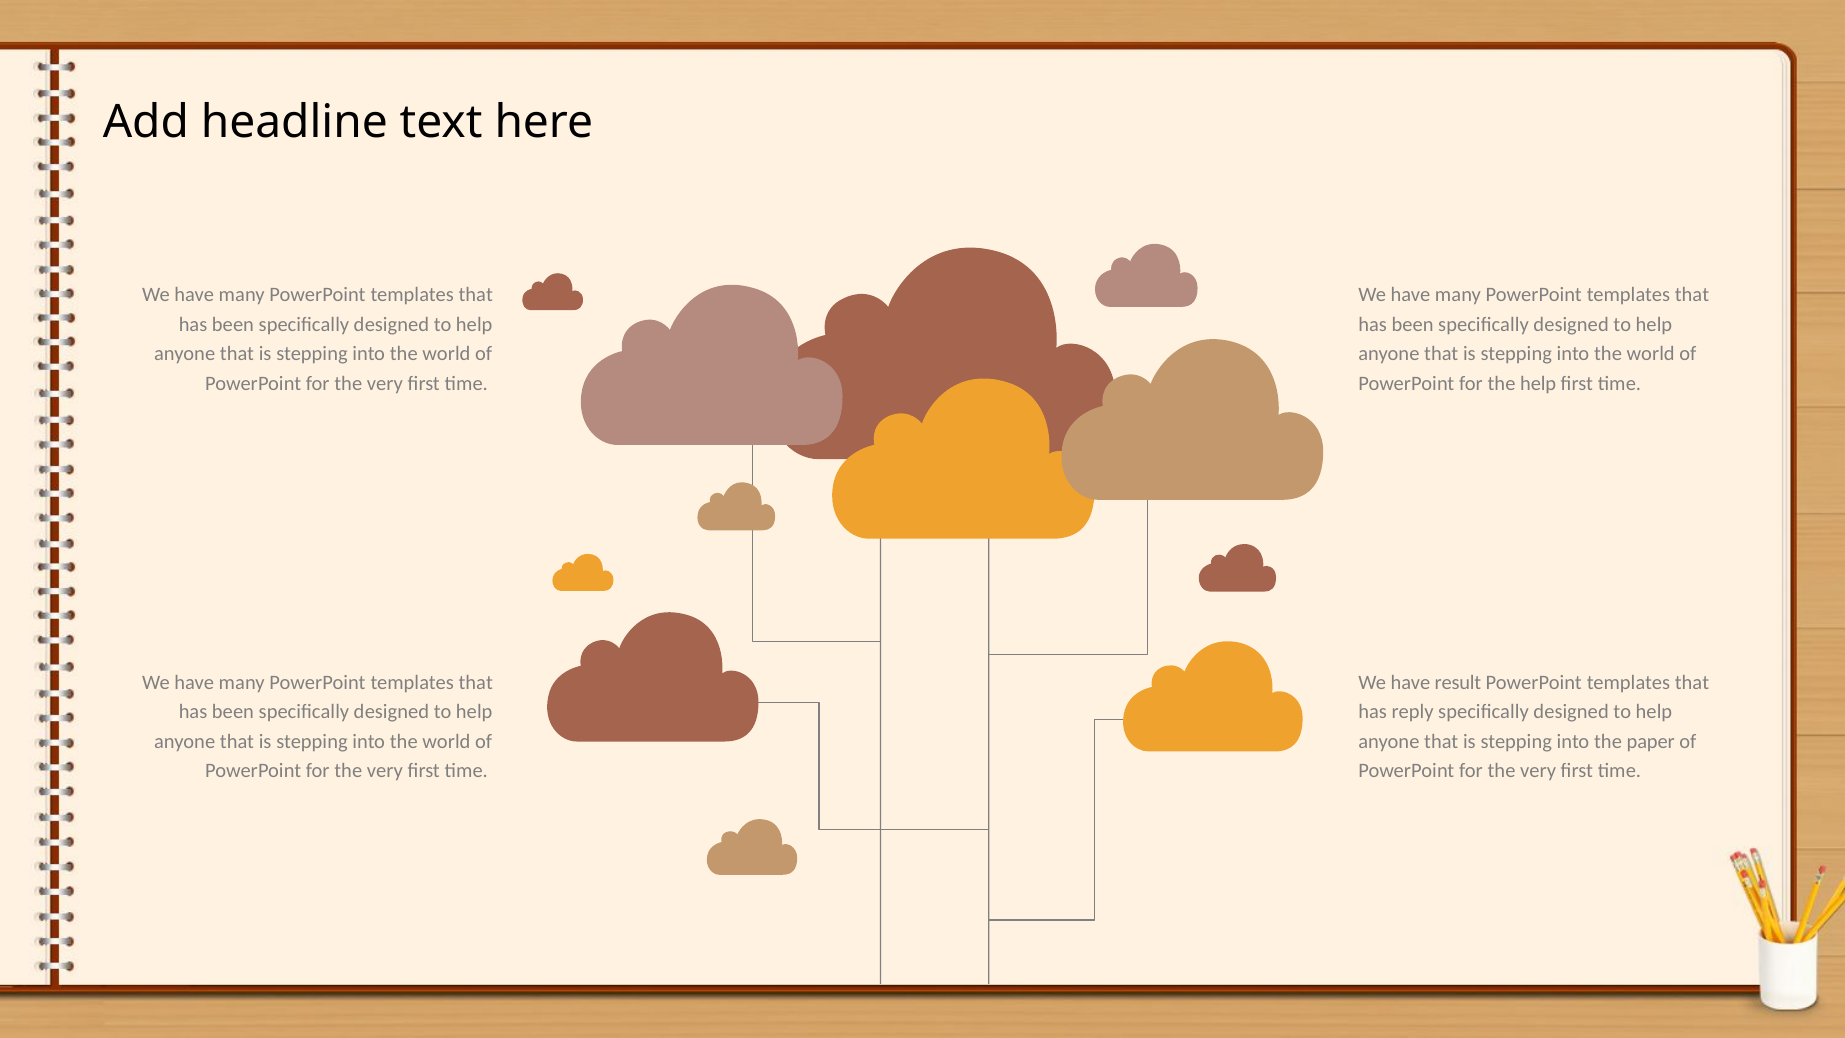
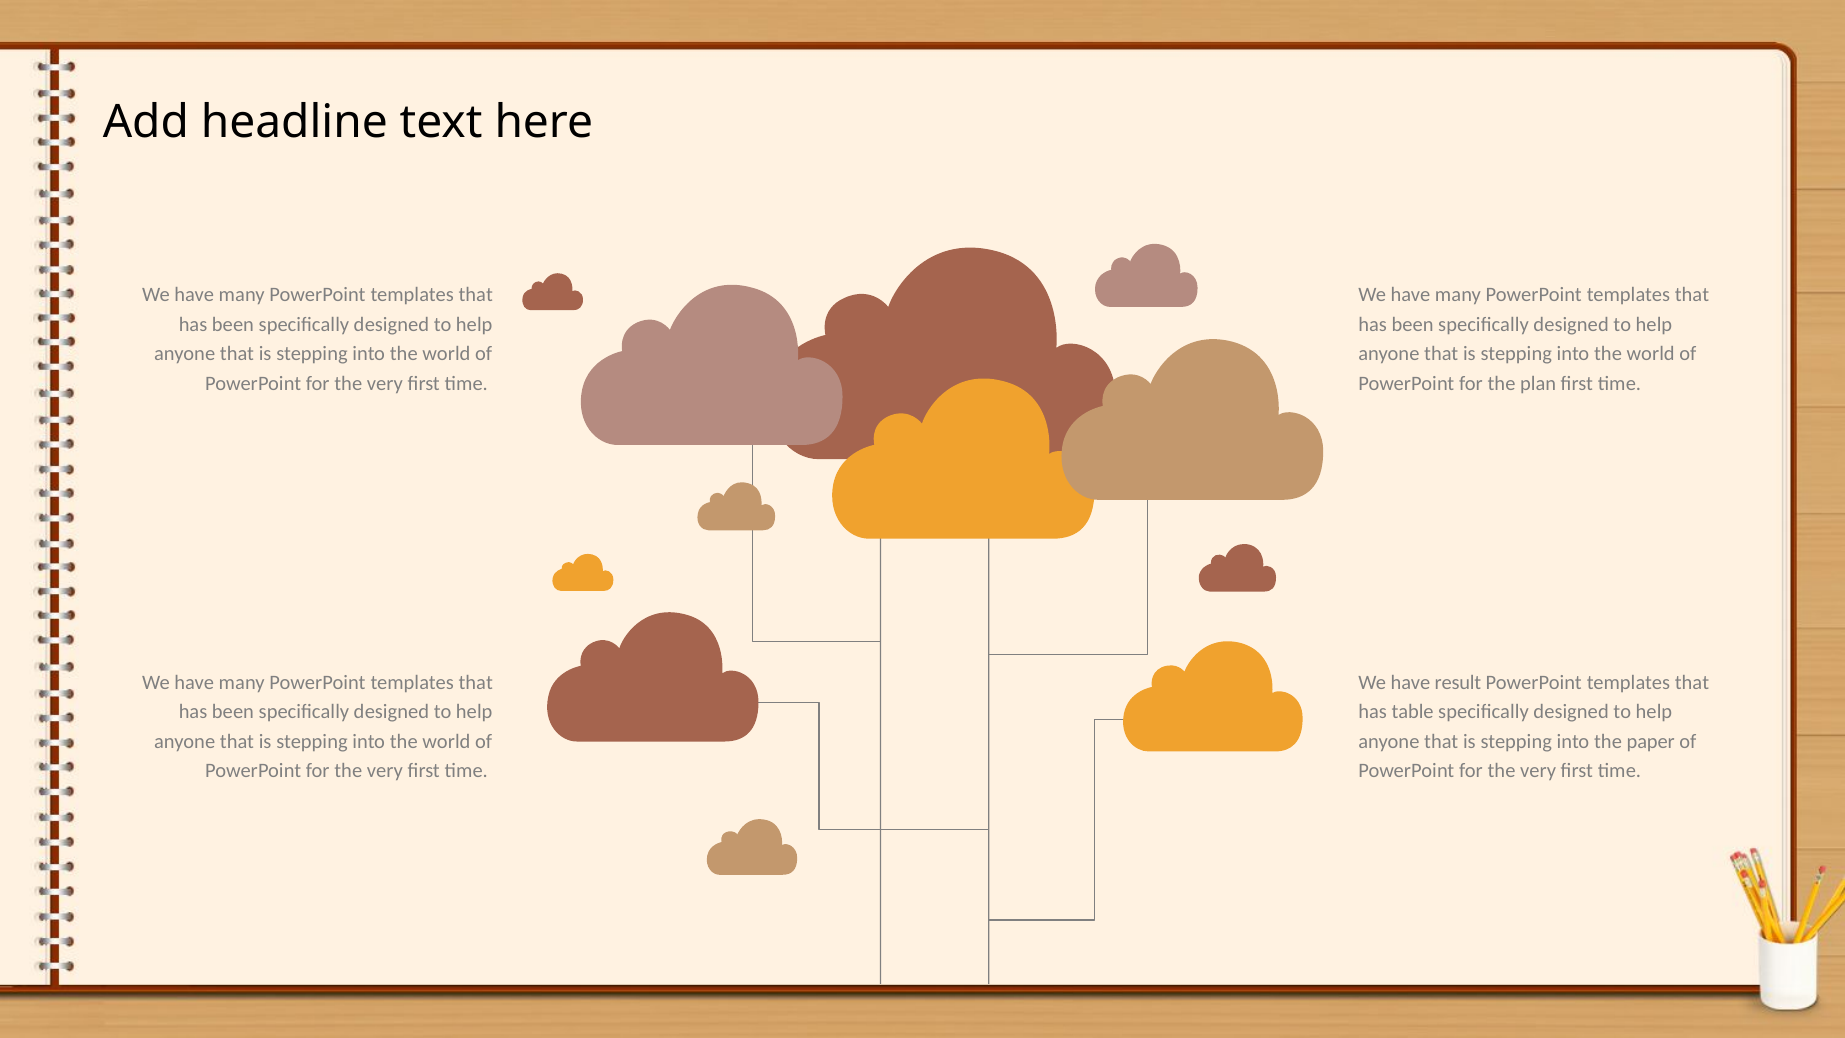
the help: help -> plan (1538, 383)
reply: reply -> table (1413, 712)
